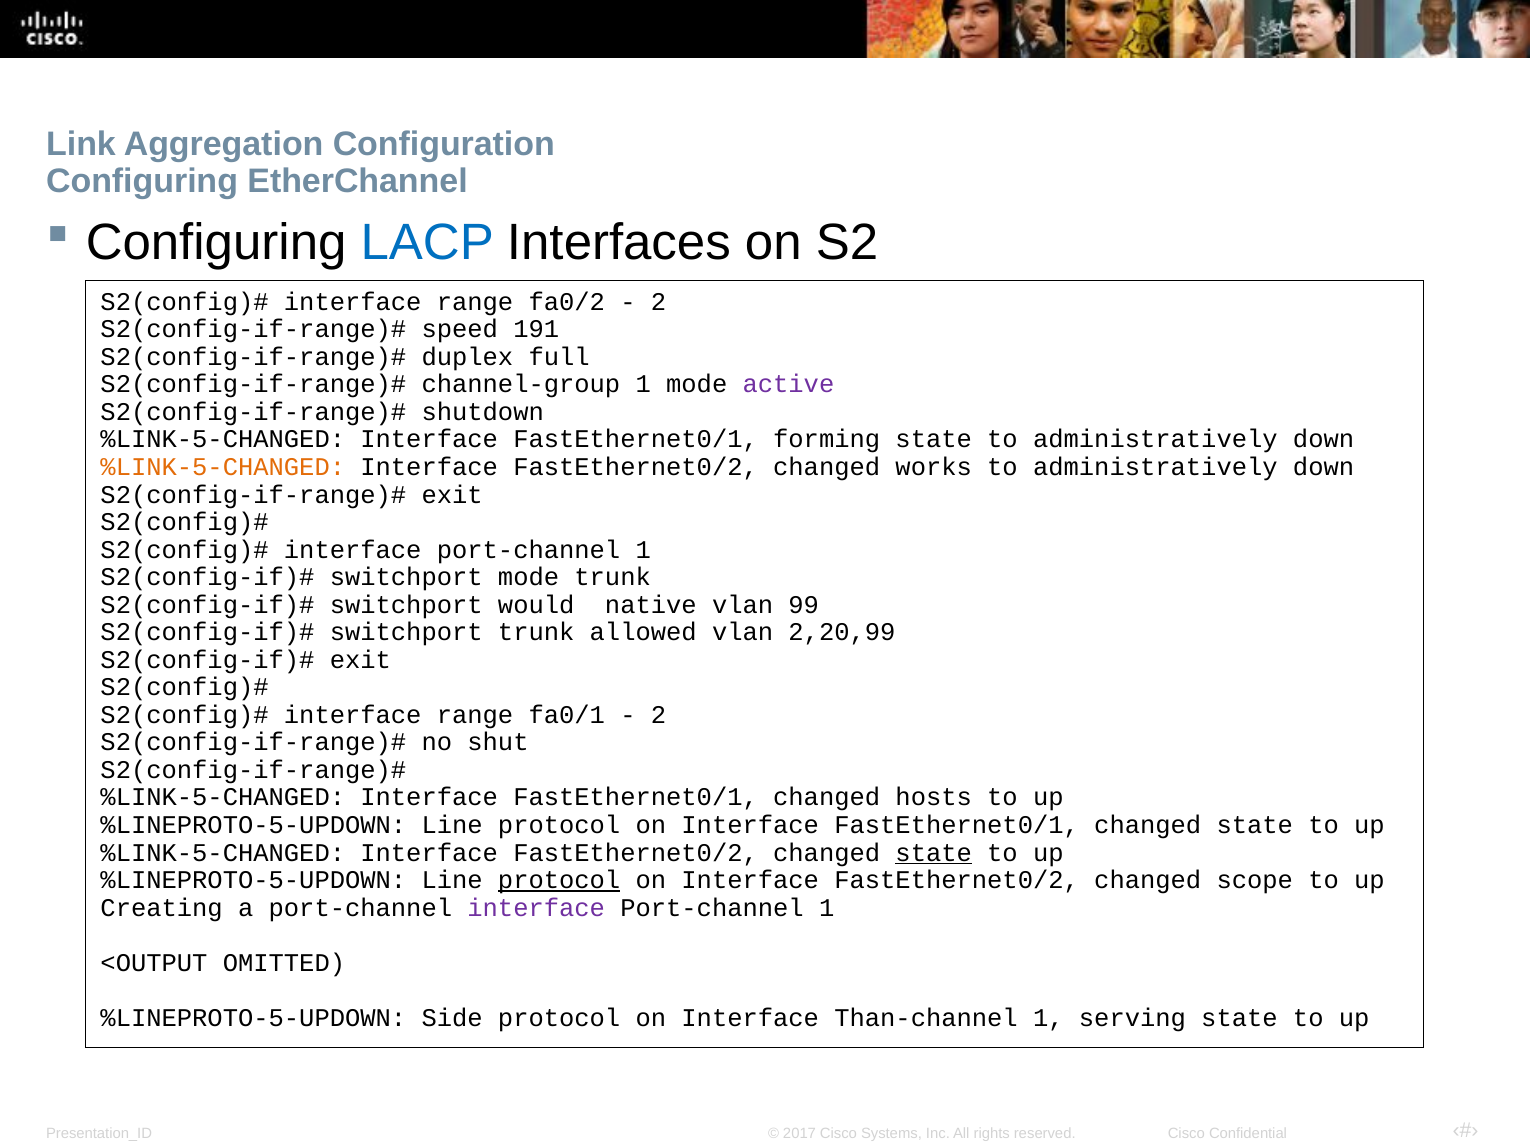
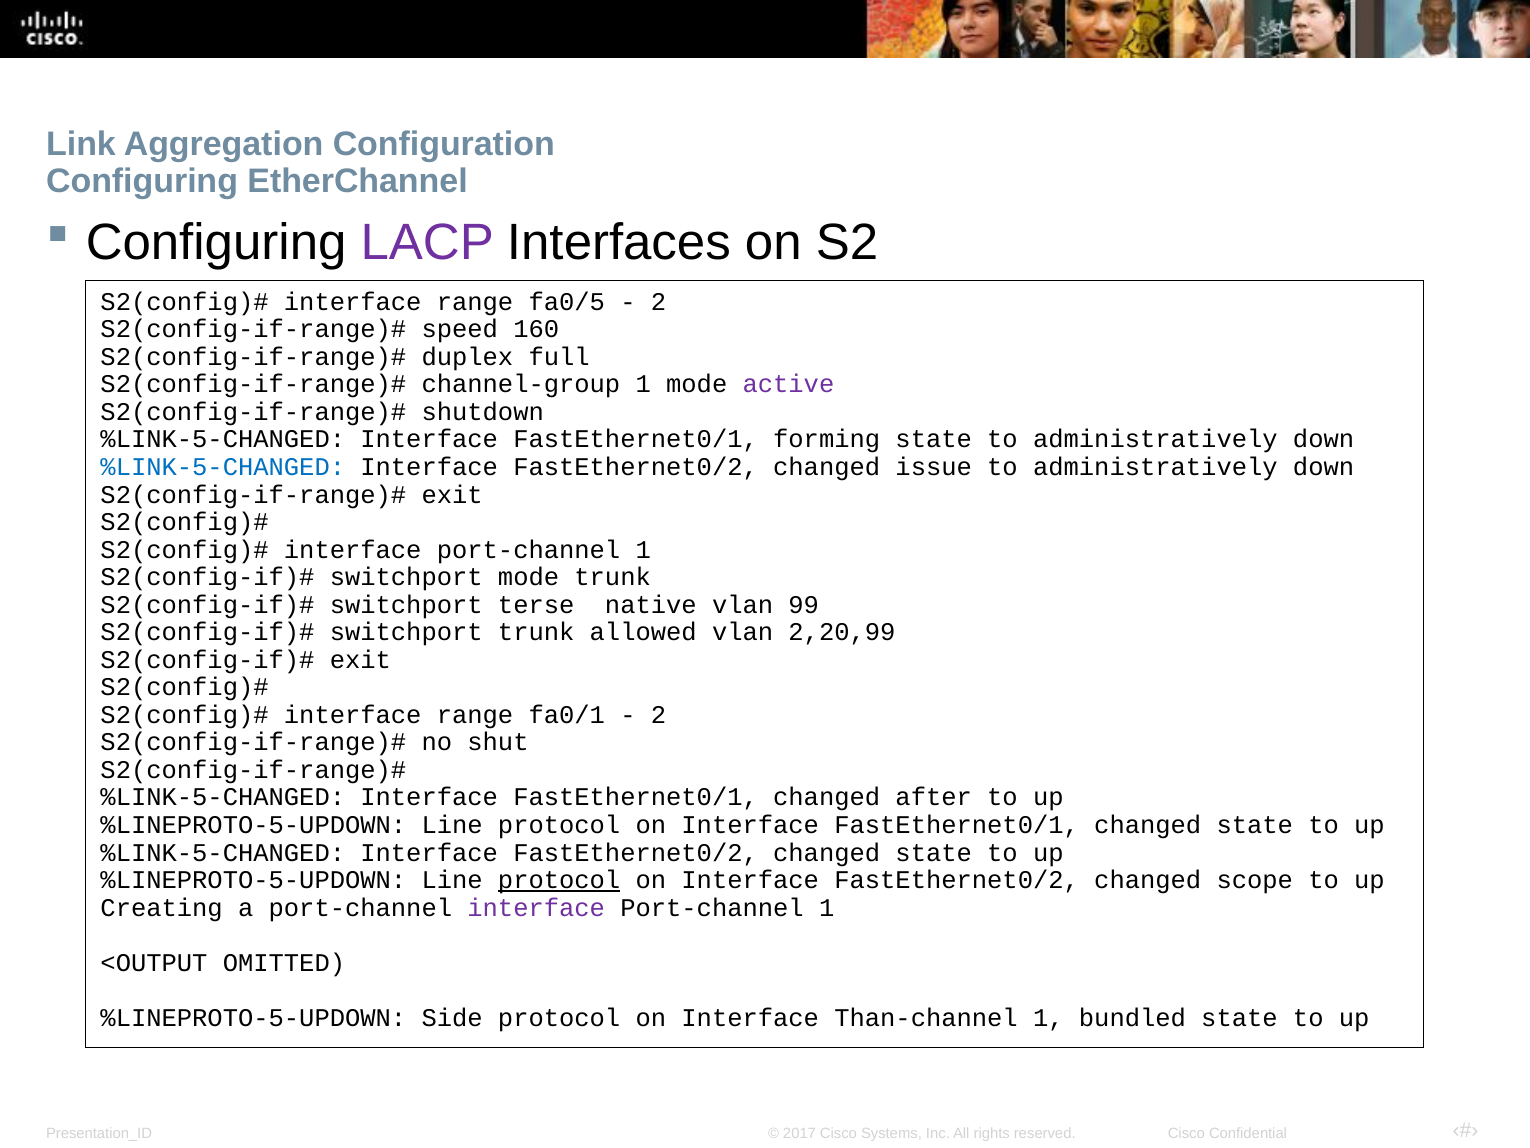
LACP colour: blue -> purple (427, 243)
fa0/2: fa0/2 -> fa0/5 (567, 302)
191: 191 -> 160 (536, 329)
%LINK-5-CHANGED colour: orange -> blue (223, 467)
works: works -> issue (934, 467)
would: would -> terse (536, 604)
hosts: hosts -> after (934, 797)
state underline: present -> none (934, 852)
serving: serving -> bundled (1132, 1017)
